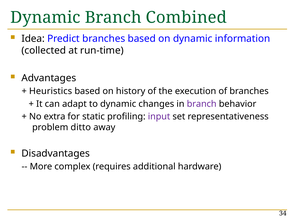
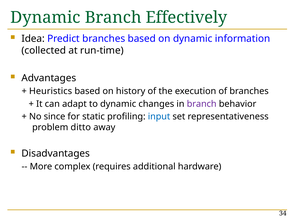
Combined: Combined -> Effectively (186, 17)
extra: extra -> since (55, 117)
input colour: purple -> blue (159, 117)
